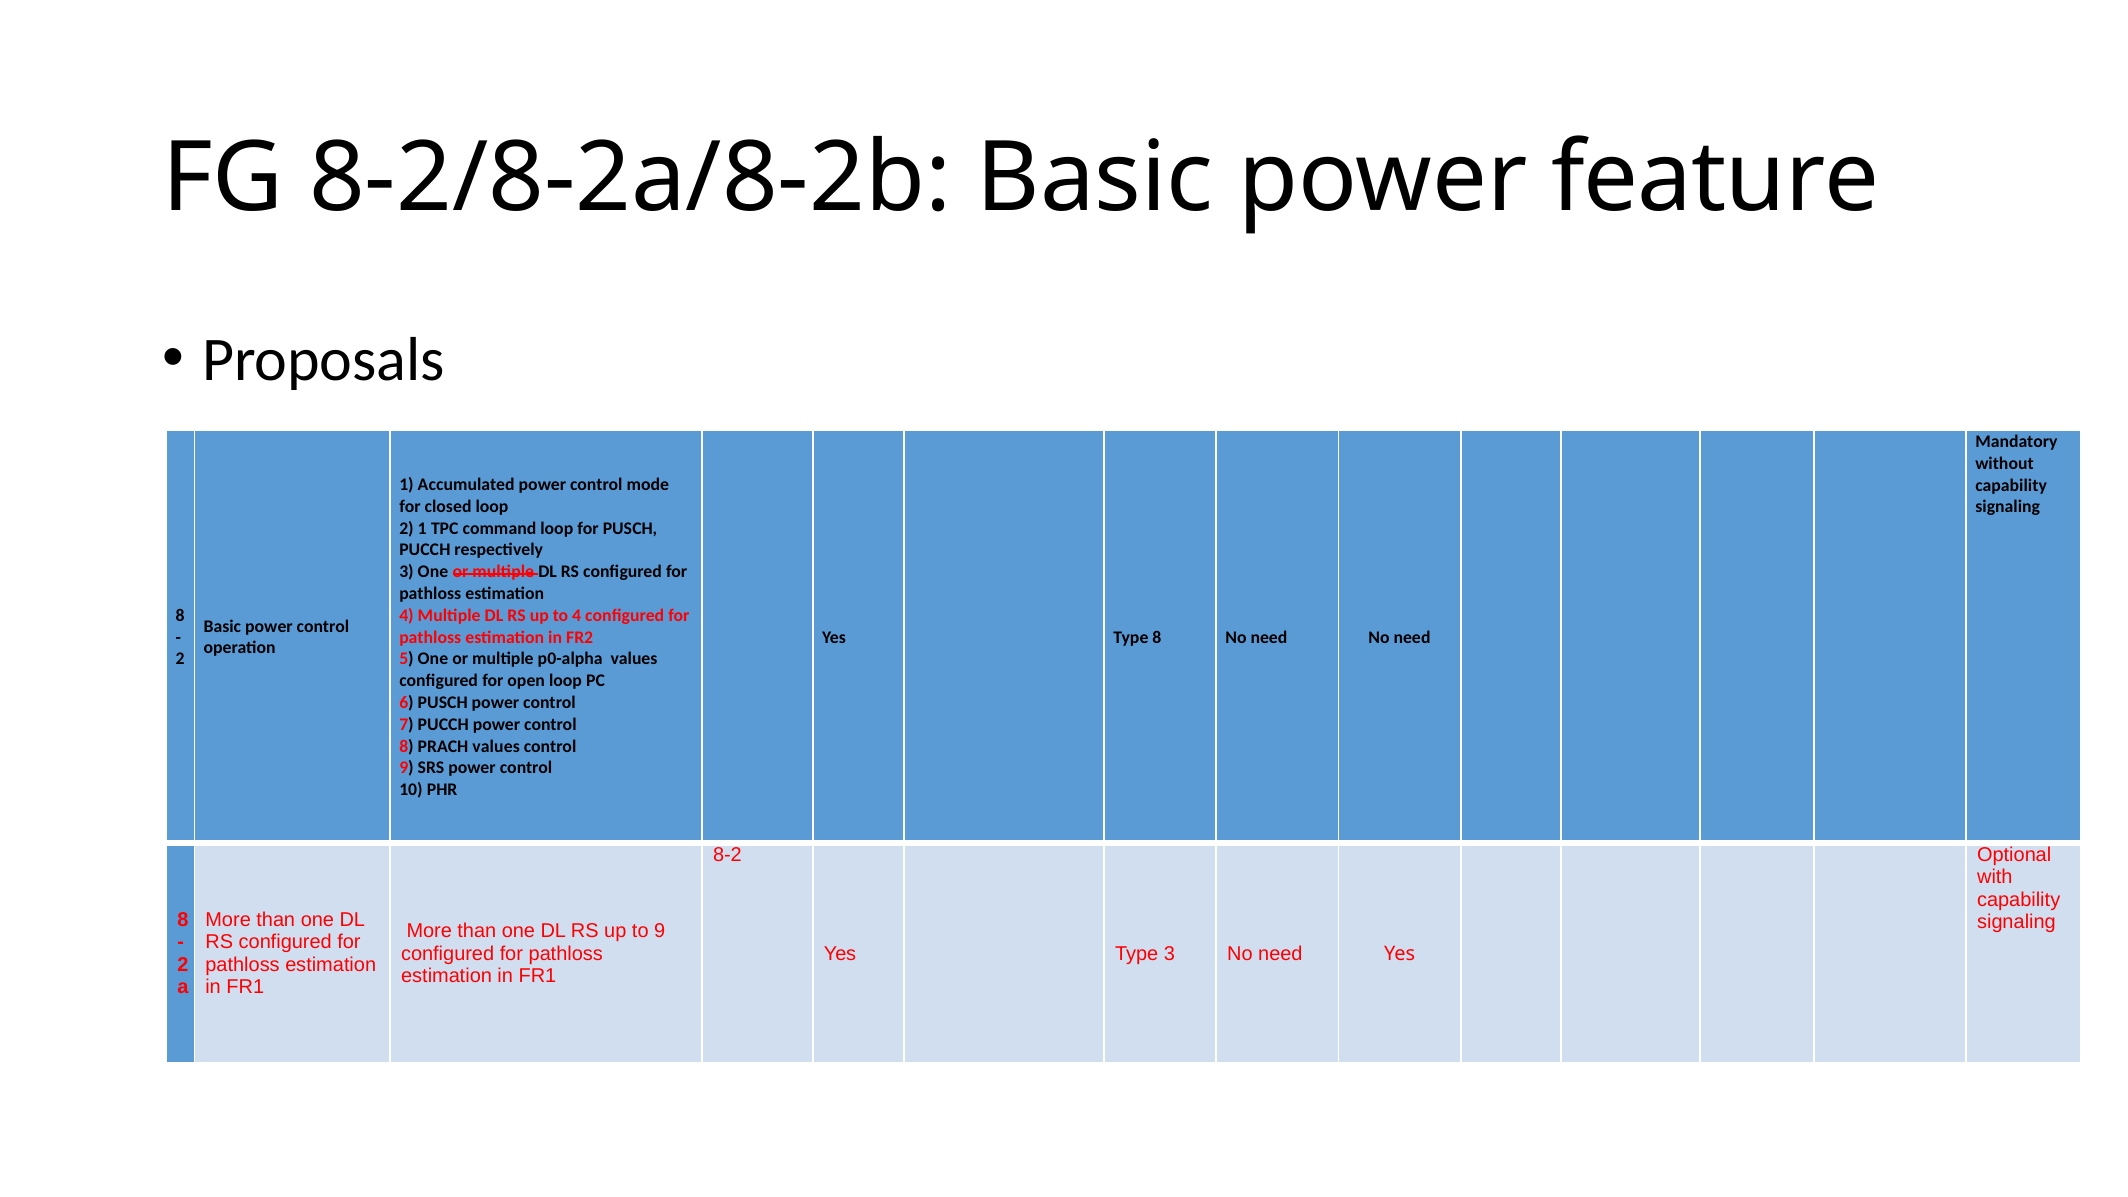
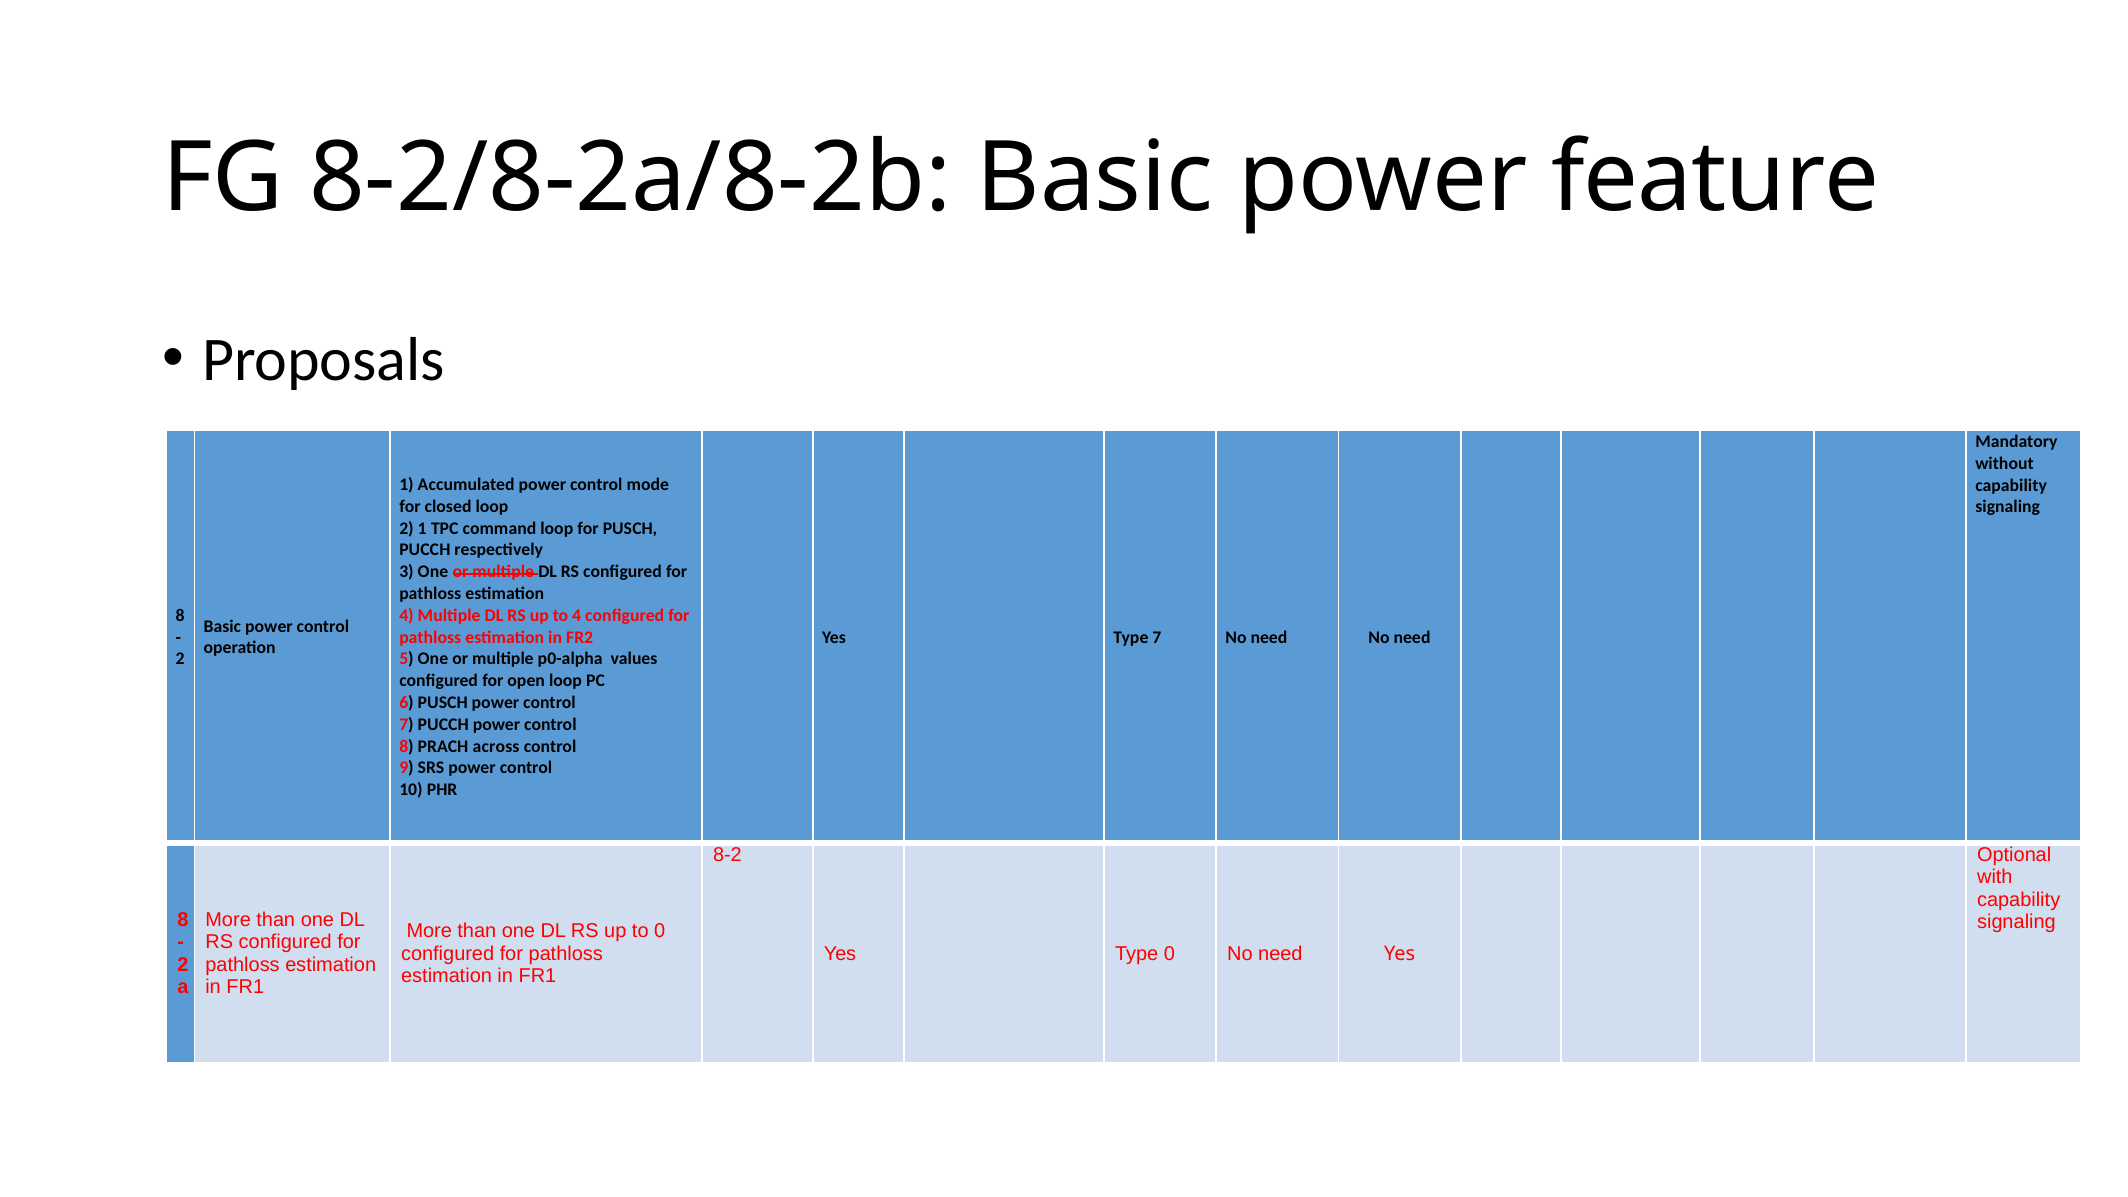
Type 8: 8 -> 7 (1157, 637)
PRACH values: values -> across (496, 746)
to 9: 9 -> 0 (660, 931)
Type 3: 3 -> 0 (1170, 953)
